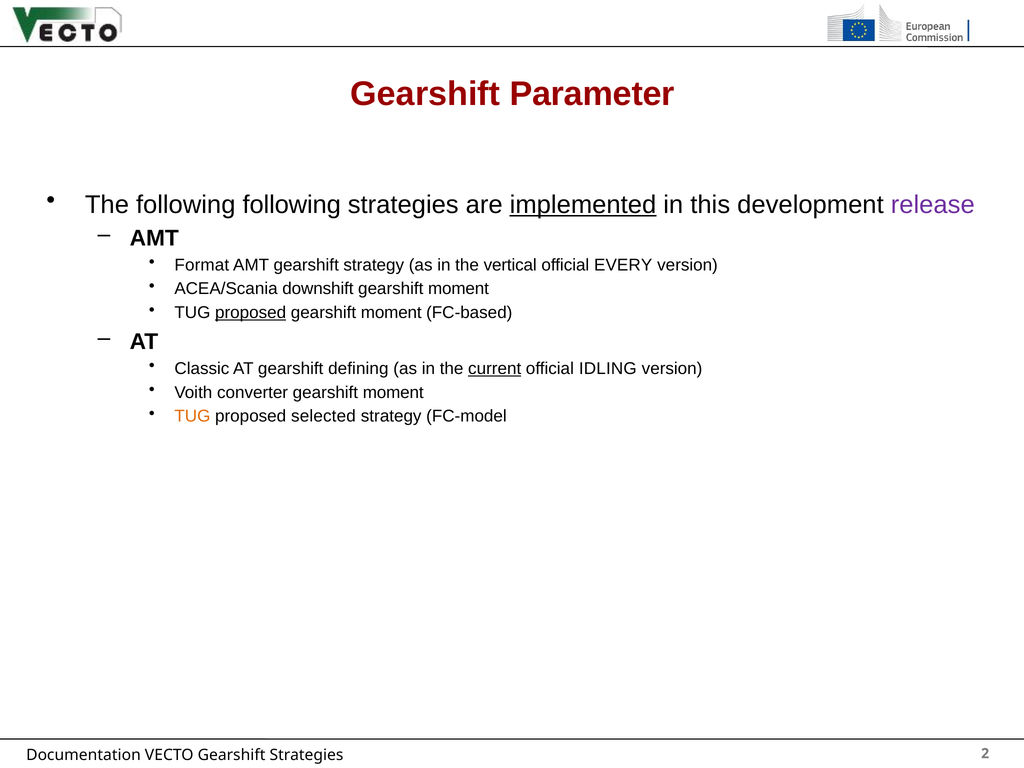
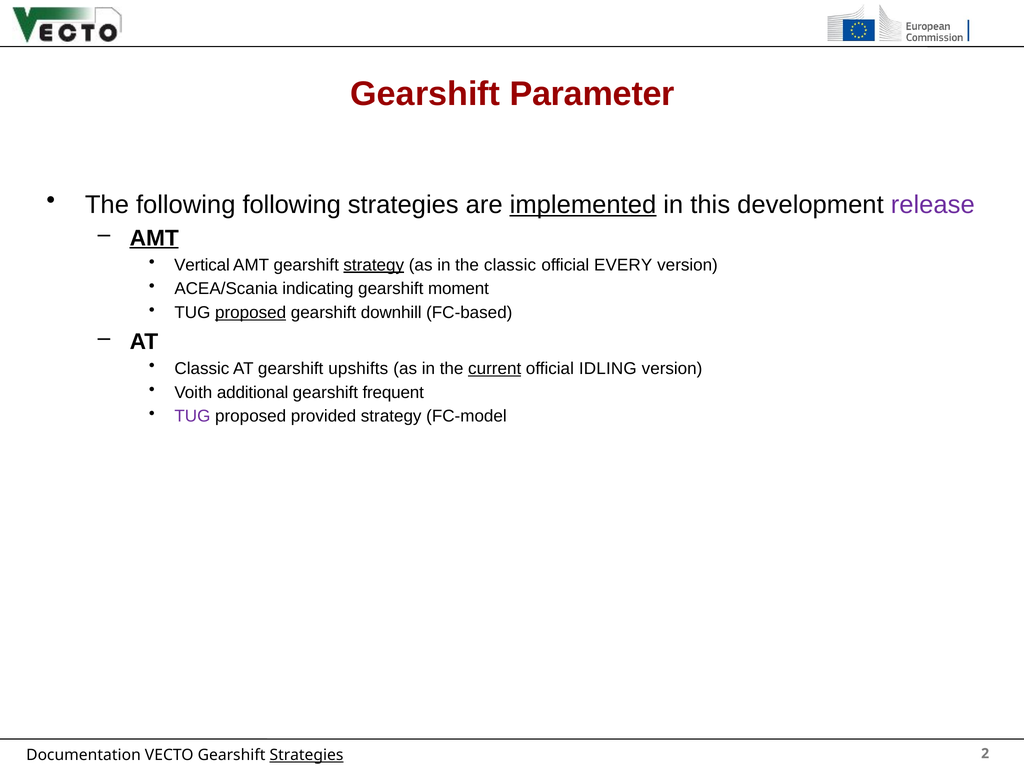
AMT underline: none -> present (154, 238)
Format: Format -> Vertical (202, 265)
strategy underline: none -> present (374, 265)
the vertical: vertical -> classic (510, 265)
downshift: downshift -> indicating (318, 289)
moment: moment -> downhill (391, 313)
defining: defining -> upshifts (358, 368)
converter: converter -> additional (253, 392)
moment: moment -> frequent (393, 392)
TUG colour: orange -> purple (192, 416)
selected: selected -> provided (324, 416)
Strategies underline: none -> present (306, 755)
